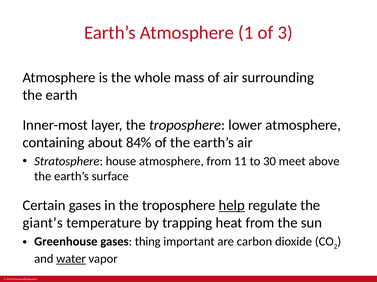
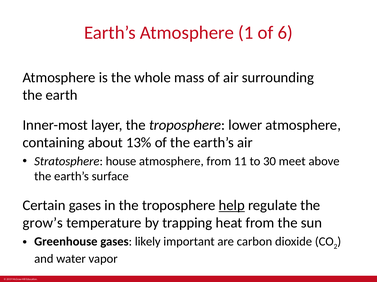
3: 3 -> 6 (285, 33)
84%: 84% -> 13% (139, 143)
giant’s: giant’s -> grow’s (43, 223)
thing: thing -> likely (148, 242)
water underline: present -> none (71, 259)
